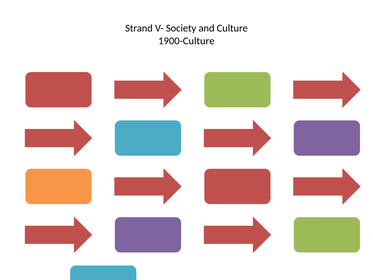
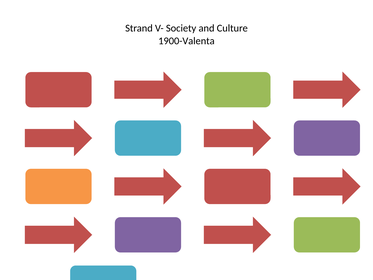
1900-Culture: 1900-Culture -> 1900-Valenta (186, 41)
